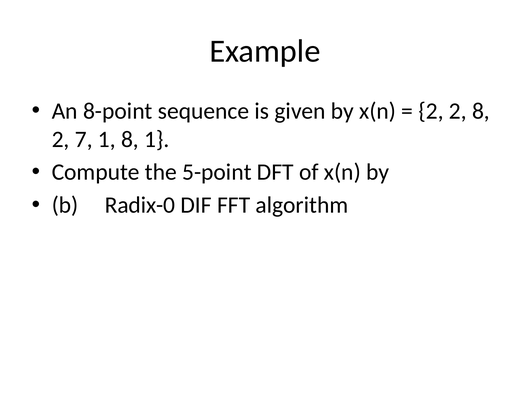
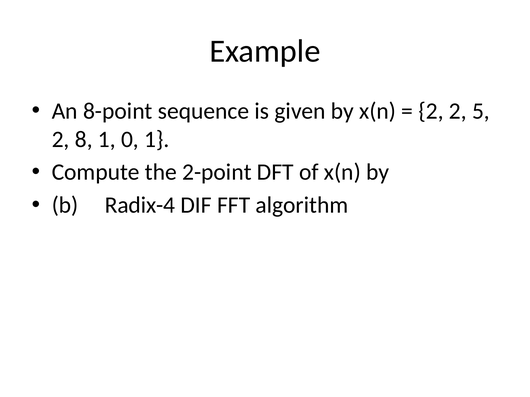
2 8: 8 -> 5 (481, 111)
7: 7 -> 8 (84, 139)
1 8: 8 -> 0 (130, 139)
5-point: 5-point -> 2-point (217, 172)
Radix-0: Radix-0 -> Radix-4 (140, 205)
